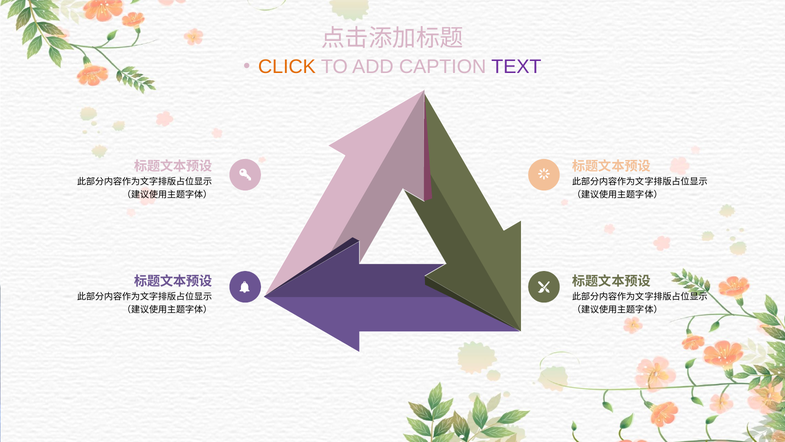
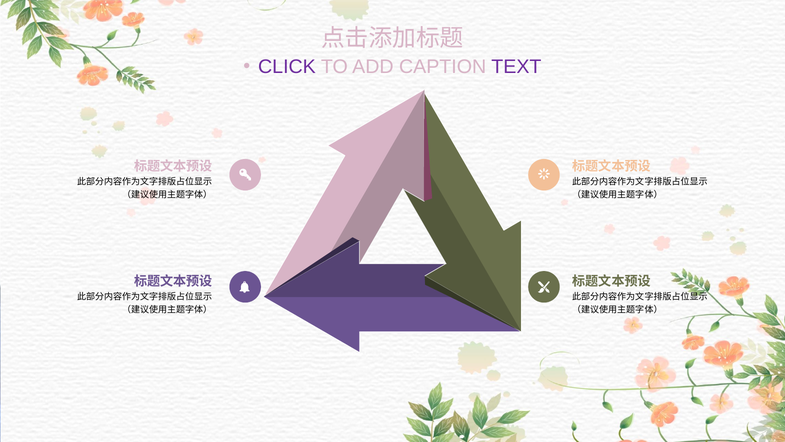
CLICK colour: orange -> purple (287, 67)
